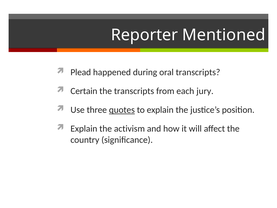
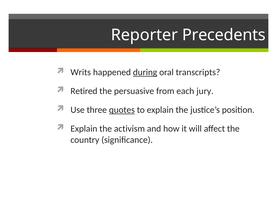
Mentioned: Mentioned -> Precedents (224, 35)
Plead: Plead -> Writs (81, 72)
during underline: none -> present (145, 72)
Certain: Certain -> Retired (84, 91)
the transcripts: transcripts -> persuasive (134, 91)
